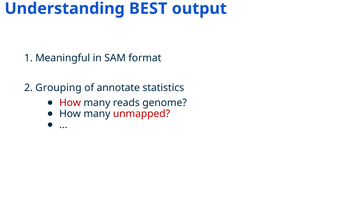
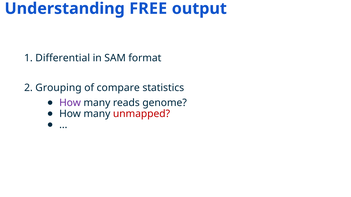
BEST: BEST -> FREE (148, 9)
Meaningful: Meaningful -> Differential (63, 58)
annotate: annotate -> compare (118, 88)
How colour: red -> purple (70, 103)
